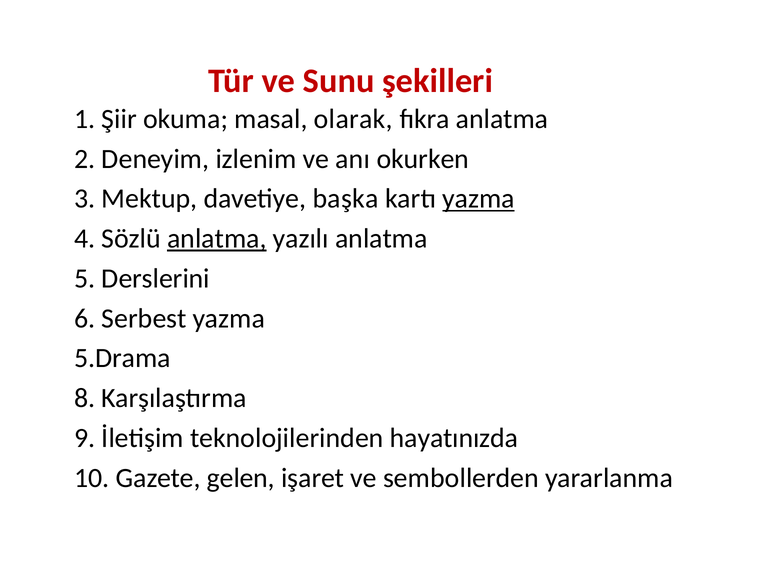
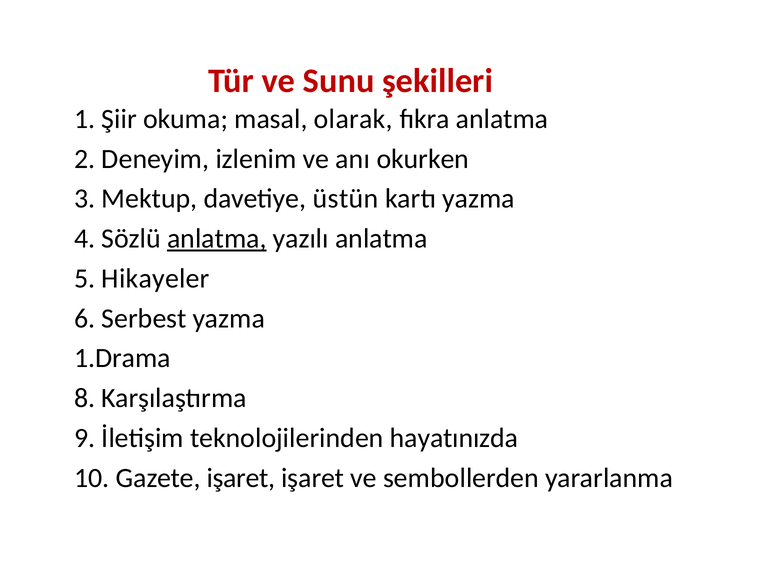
başka: başka -> üstün (346, 199)
yazma underline: present -> none (479, 199)
Derslerini: Derslerini -> Hikayeler (156, 279)
5.Drama: 5.Drama -> 1.Drama (122, 359)
Gazete gelen: gelen -> işaret (241, 478)
